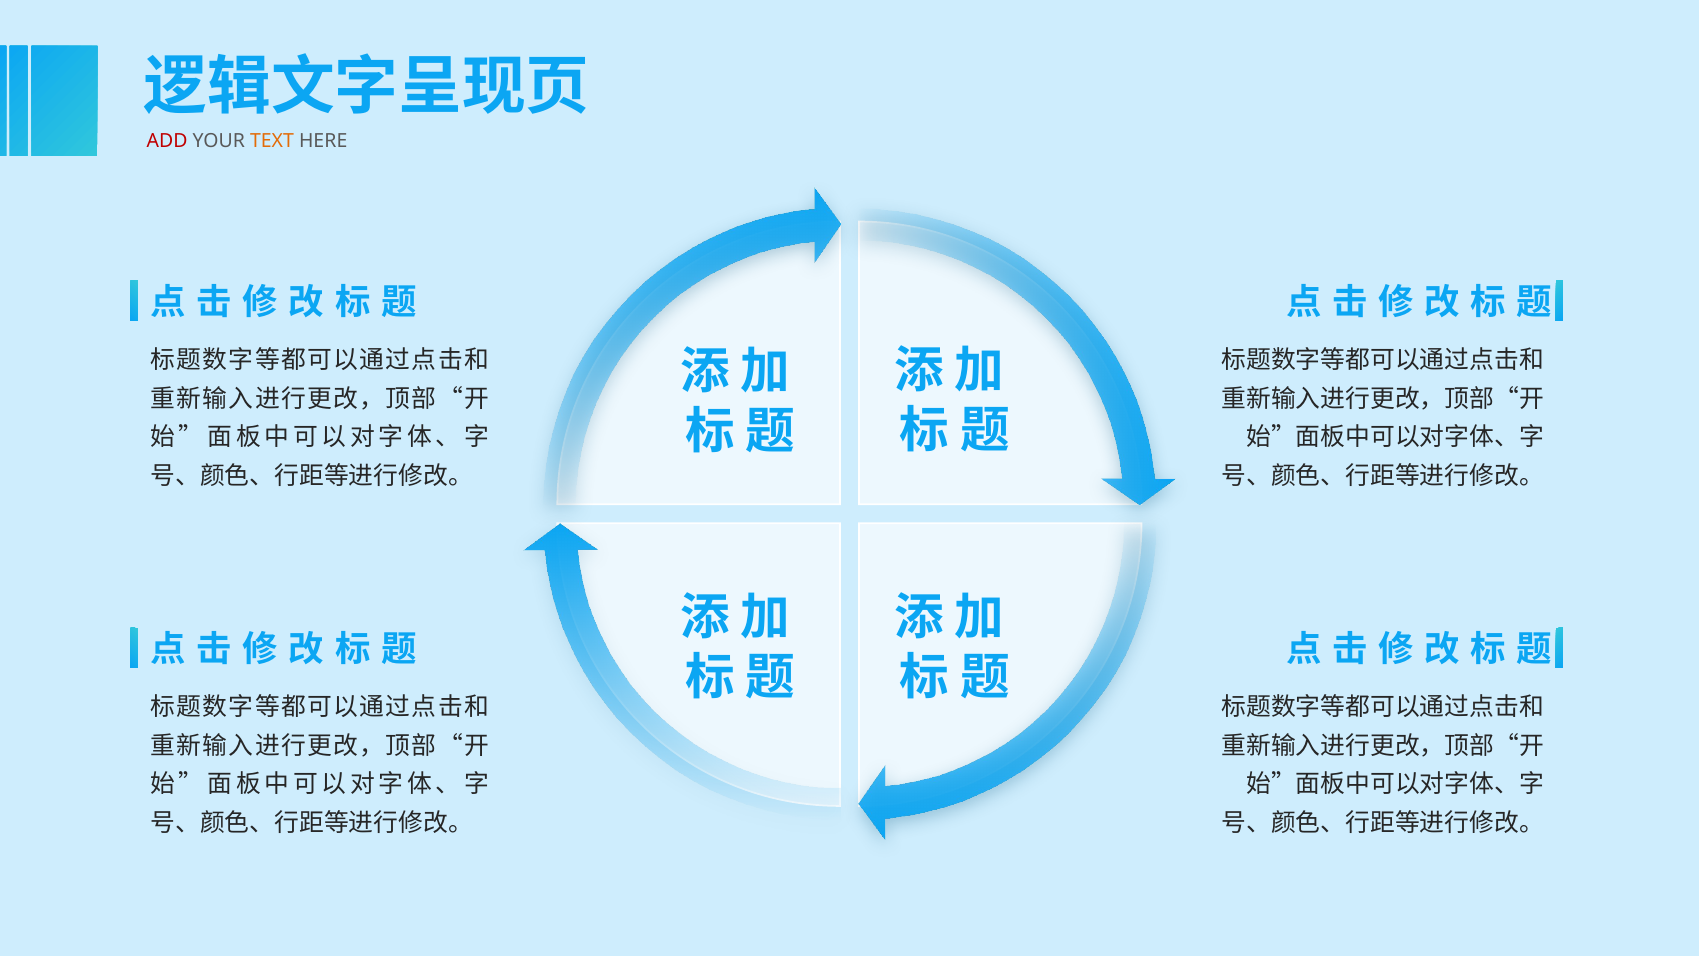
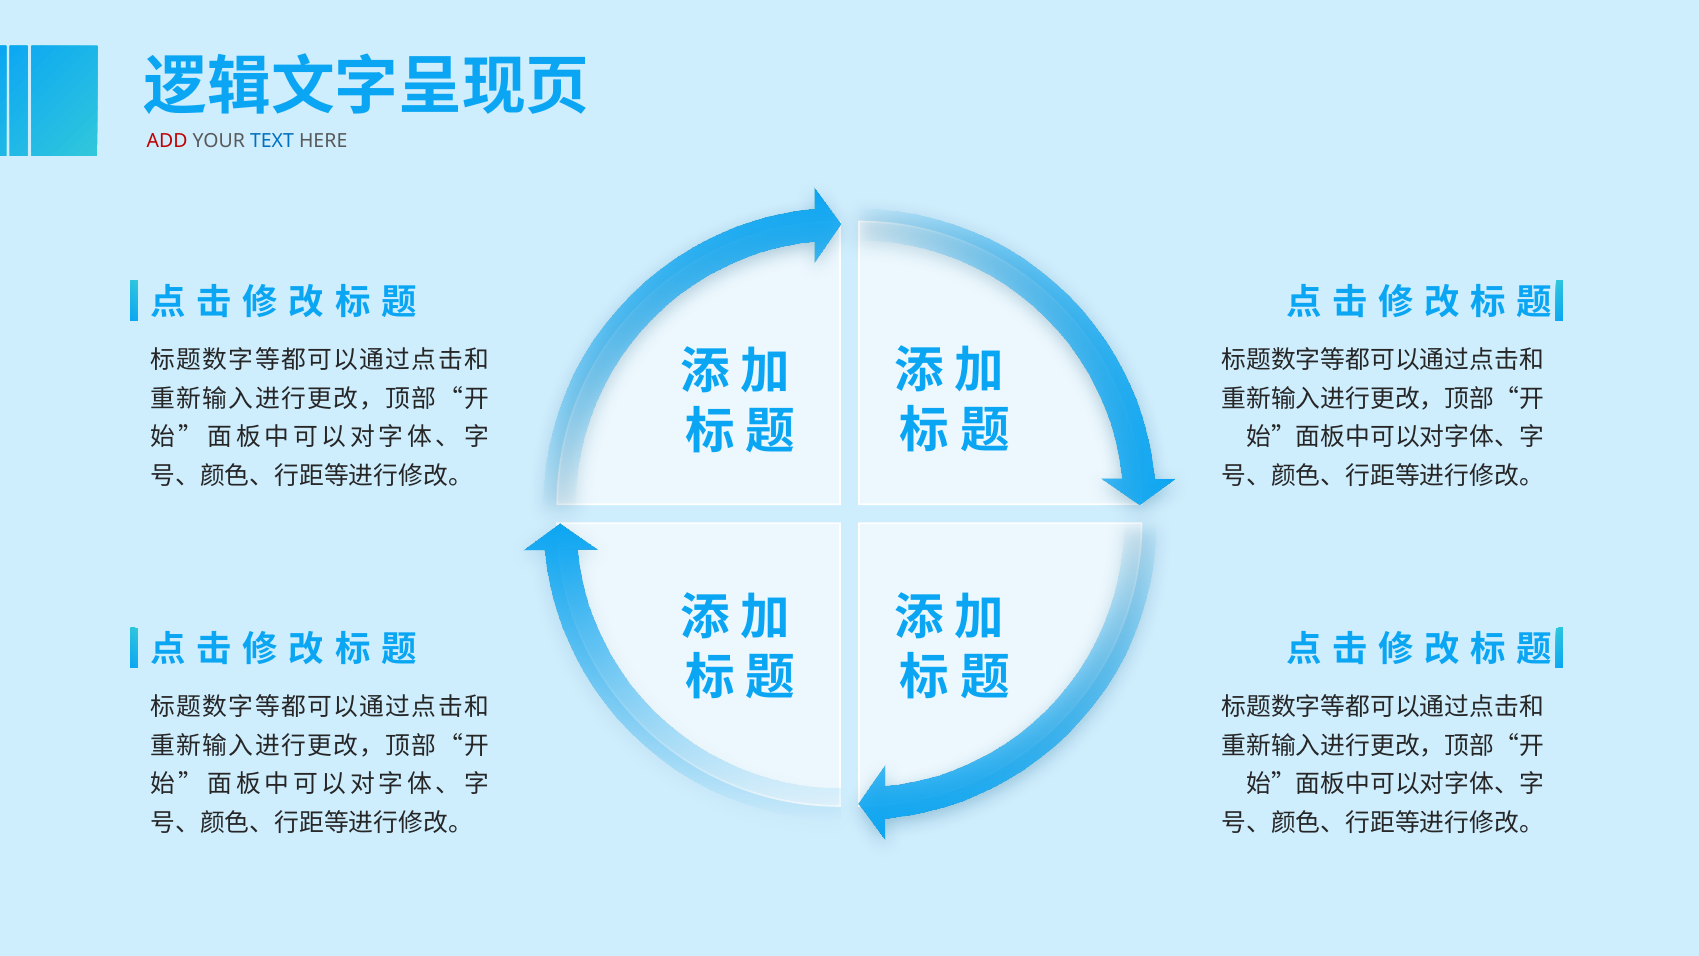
TEXT colour: orange -> blue (272, 141)
